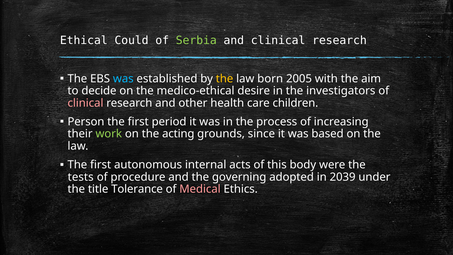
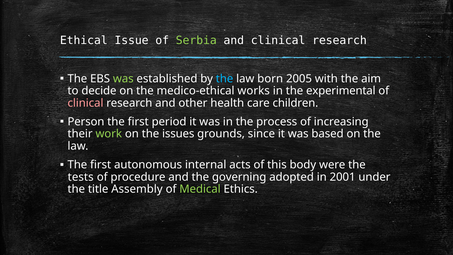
Could: Could -> Issue (132, 40)
was colour: light blue -> light green (123, 79)
the colour: yellow -> light blue (225, 79)
desire: desire -> works (254, 91)
investigators: investigators -> experimental (341, 91)
acting: acting -> issues (178, 134)
2039: 2039 -> 2001 (343, 177)
Tolerance: Tolerance -> Assembly (137, 189)
Medical colour: pink -> light green (200, 189)
